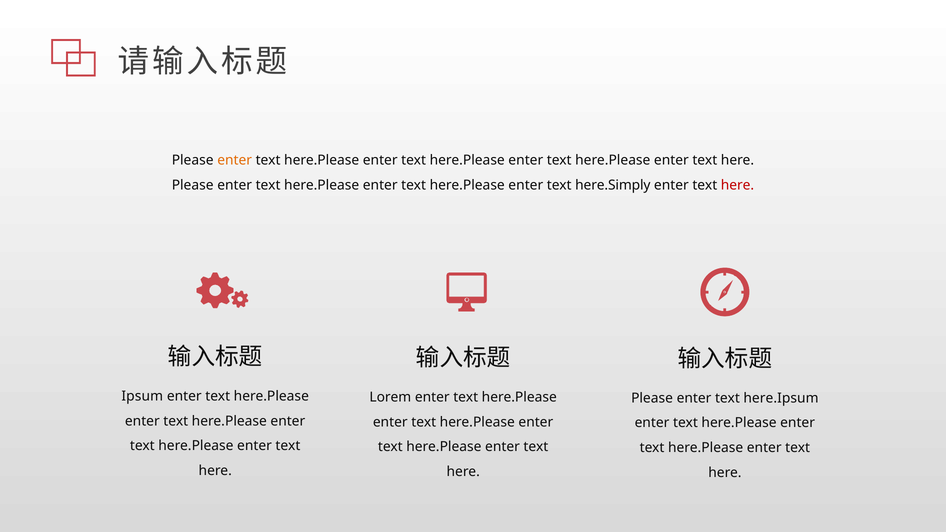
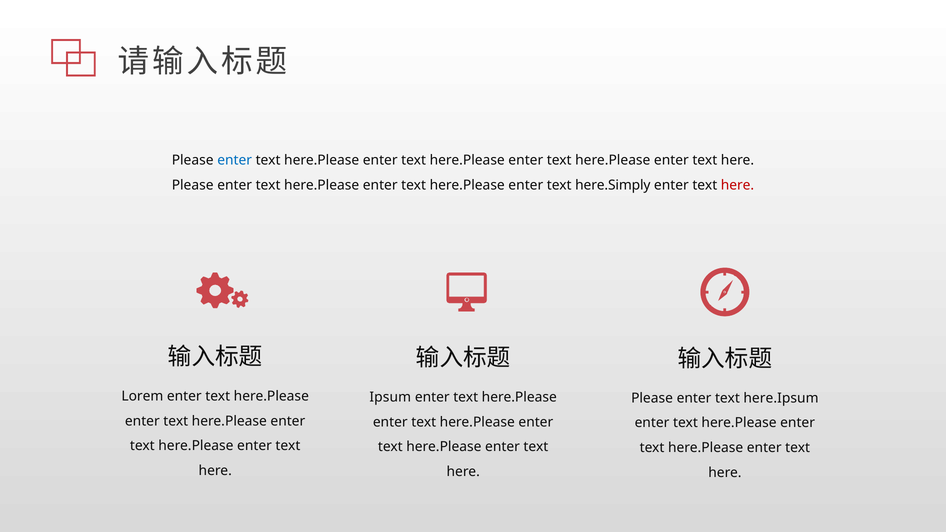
enter colour: orange -> blue (235, 160)
Ipsum: Ipsum -> Lorem (142, 396)
Lorem: Lorem -> Ipsum (390, 397)
